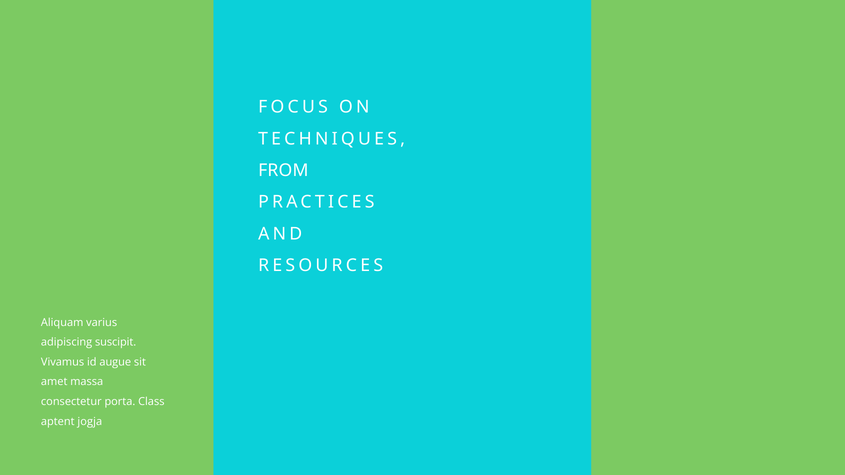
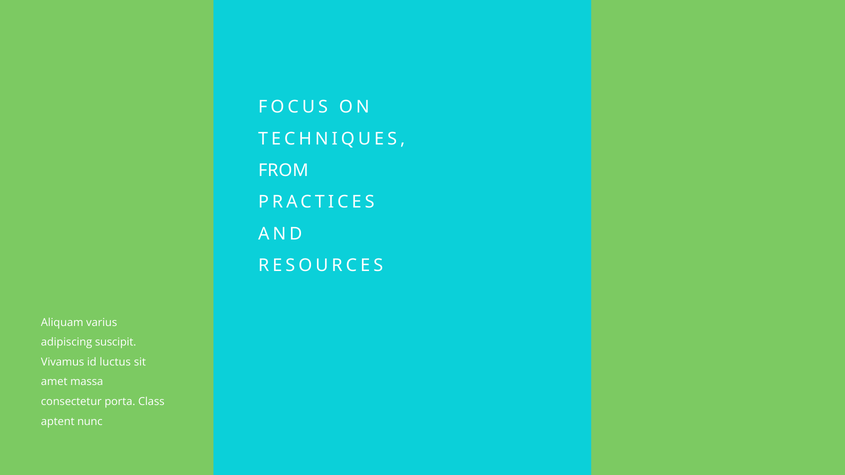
augue: augue -> luctus (115, 362)
jogja: jogja -> nunc (90, 422)
